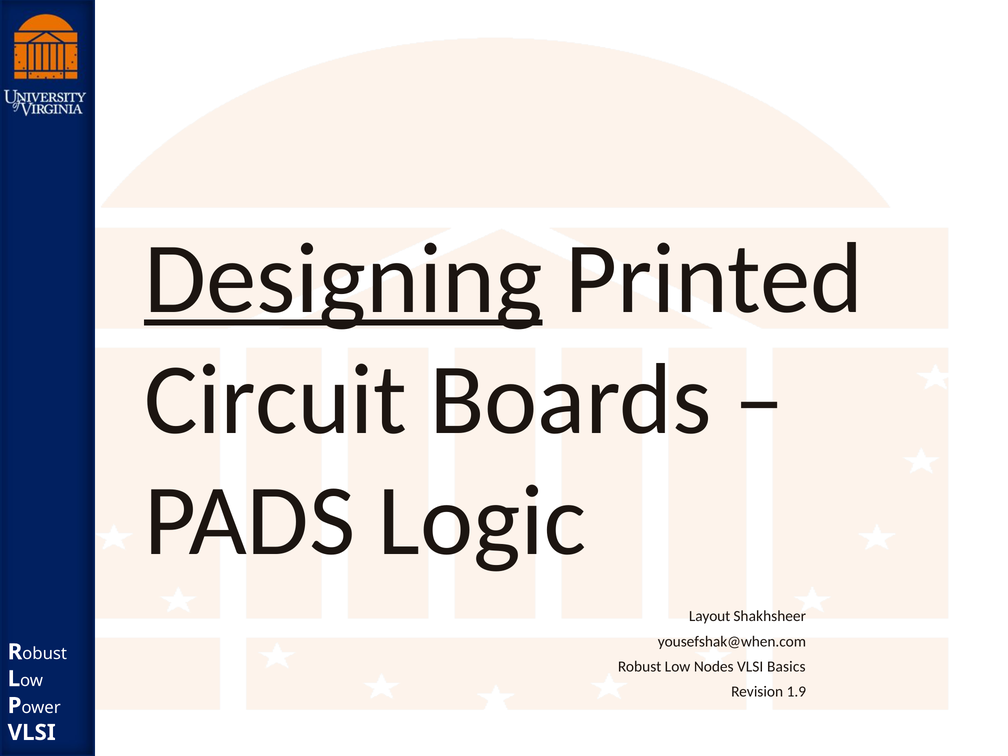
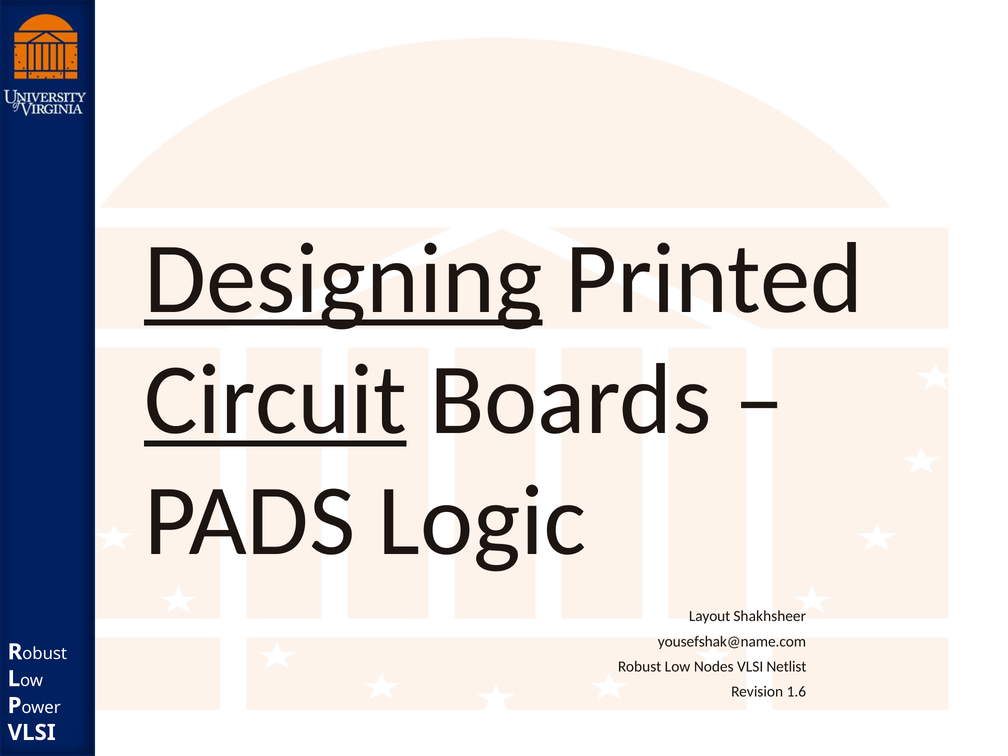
Circuit underline: none -> present (276, 400)
yousefshak@when.com: yousefshak@when.com -> yousefshak@name.com (732, 641)
Basics: Basics -> Netlist (786, 667)
1.9: 1.9 -> 1.6 (796, 692)
